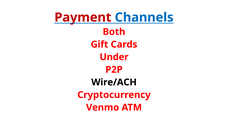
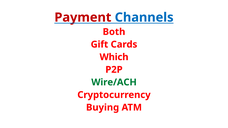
Under: Under -> Which (114, 57)
Wire/ACH colour: black -> green (114, 82)
Venmo: Venmo -> Buying (103, 108)
